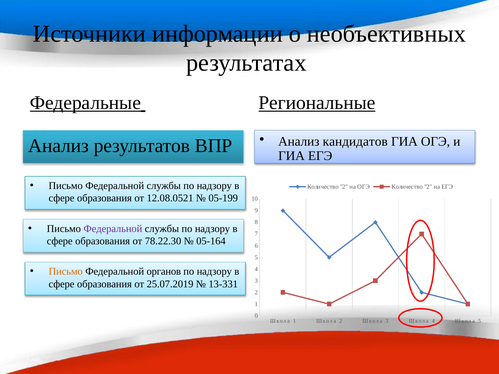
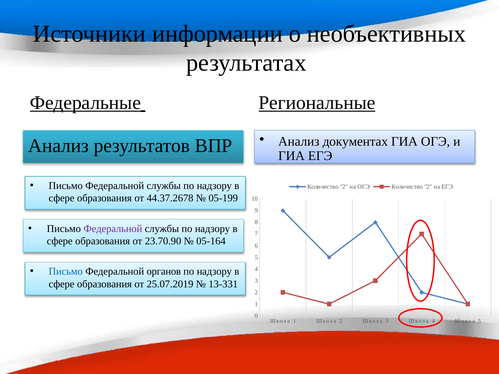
кандидатов: кандидатов -> документах (355, 142)
12.08.0521: 12.08.0521 -> 44.37.2678 (170, 198)
78.22.30: 78.22.30 -> 23.70.90 (163, 241)
Письмо colour: orange -> blue (66, 272)
